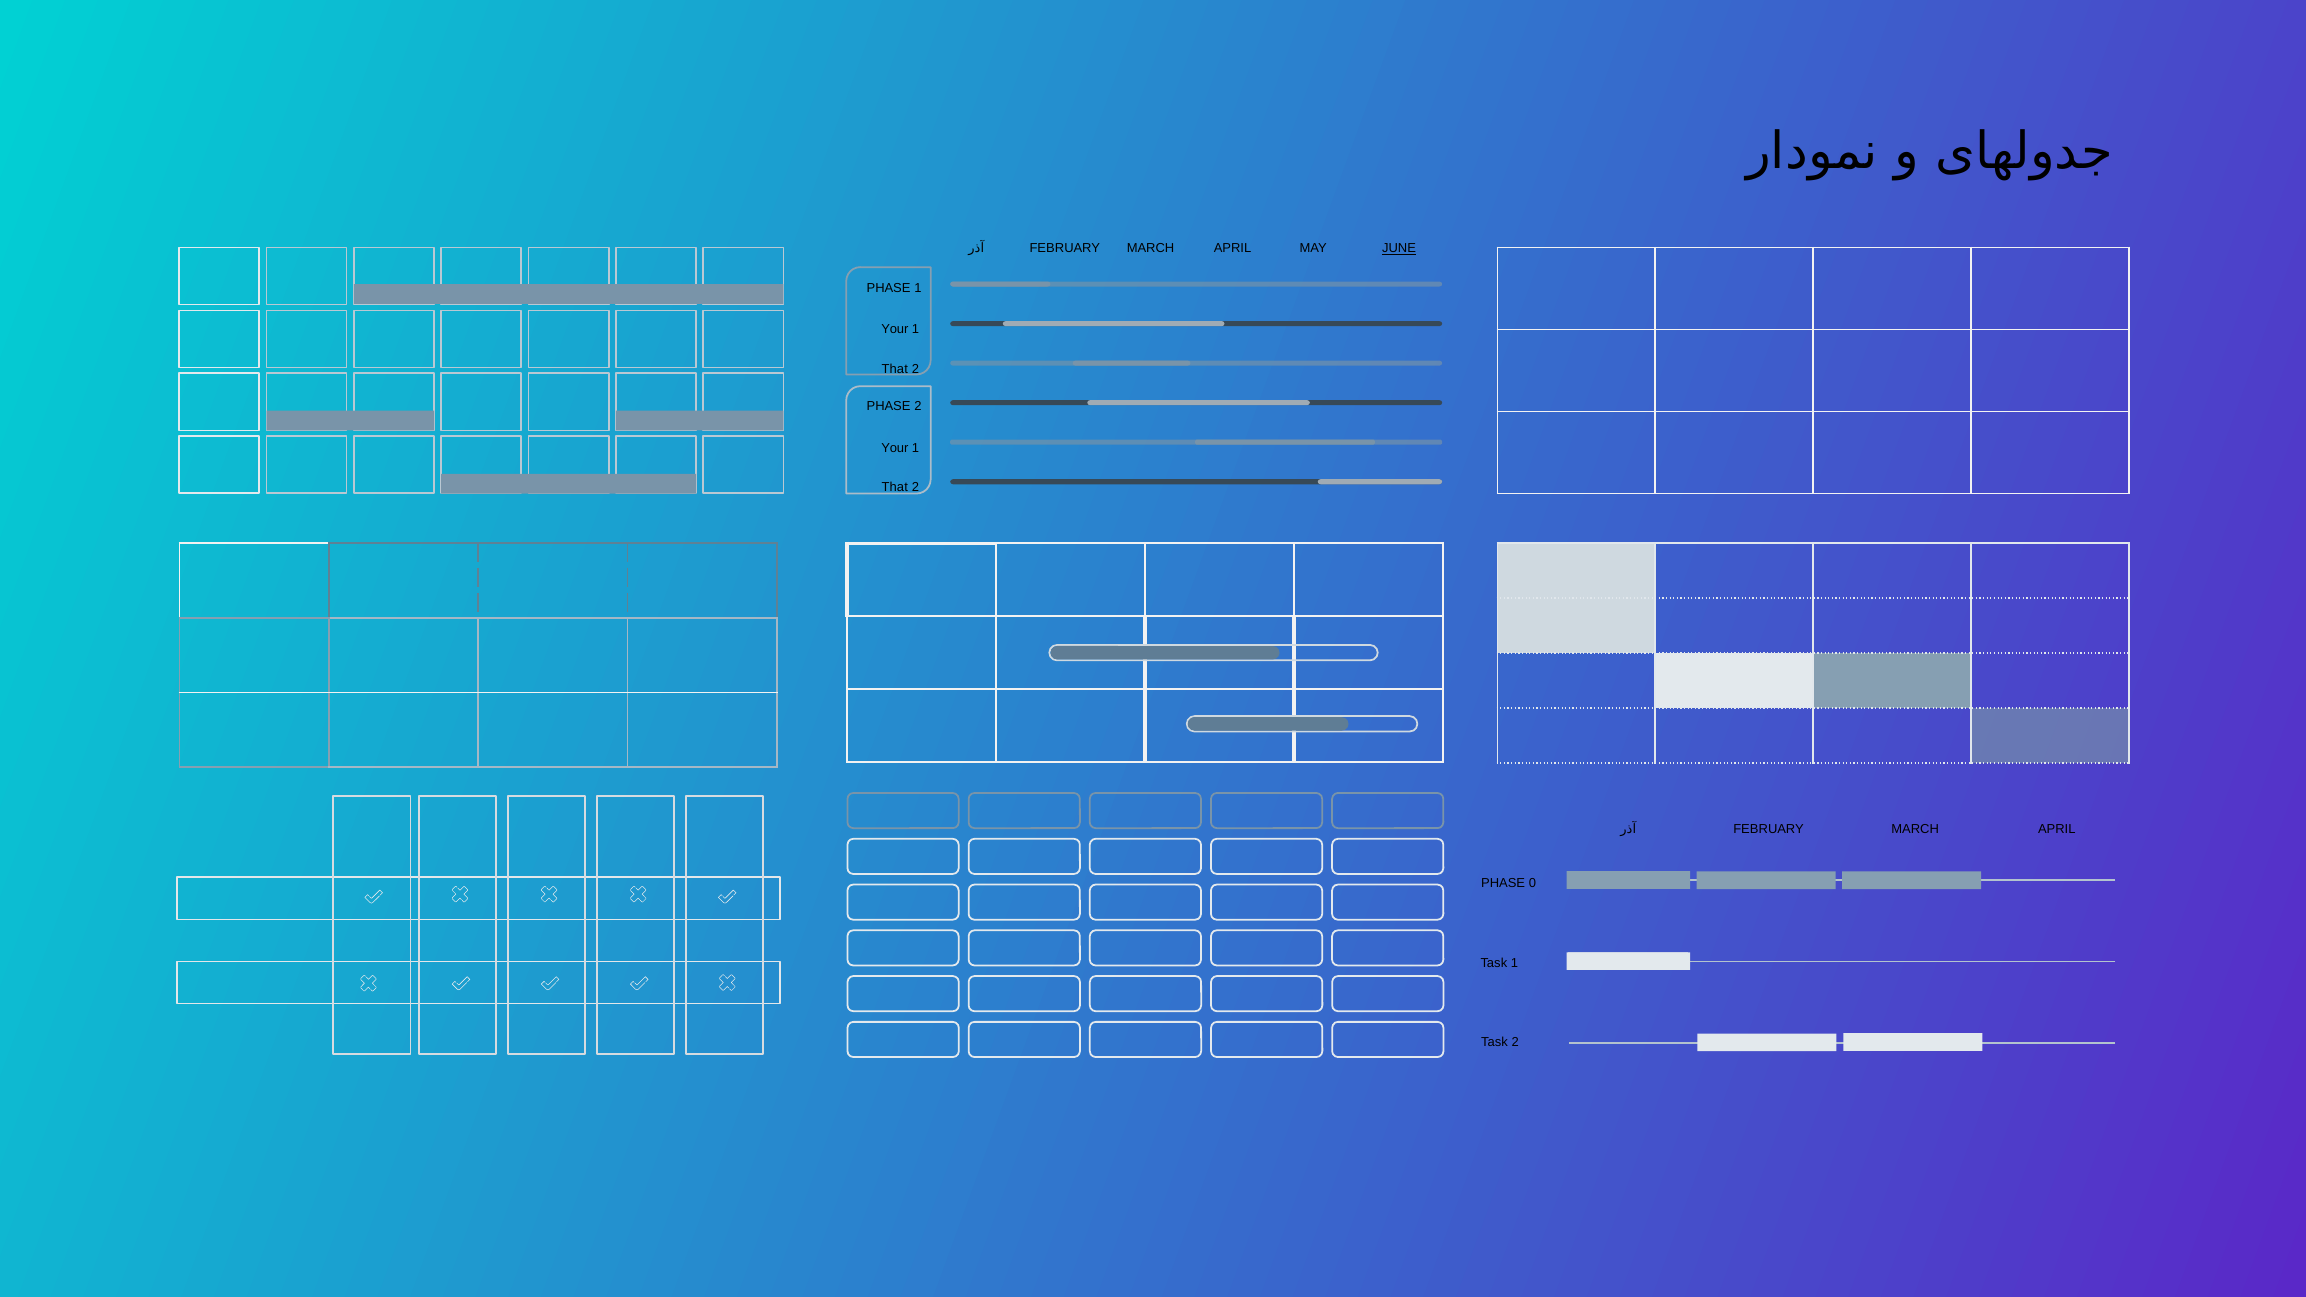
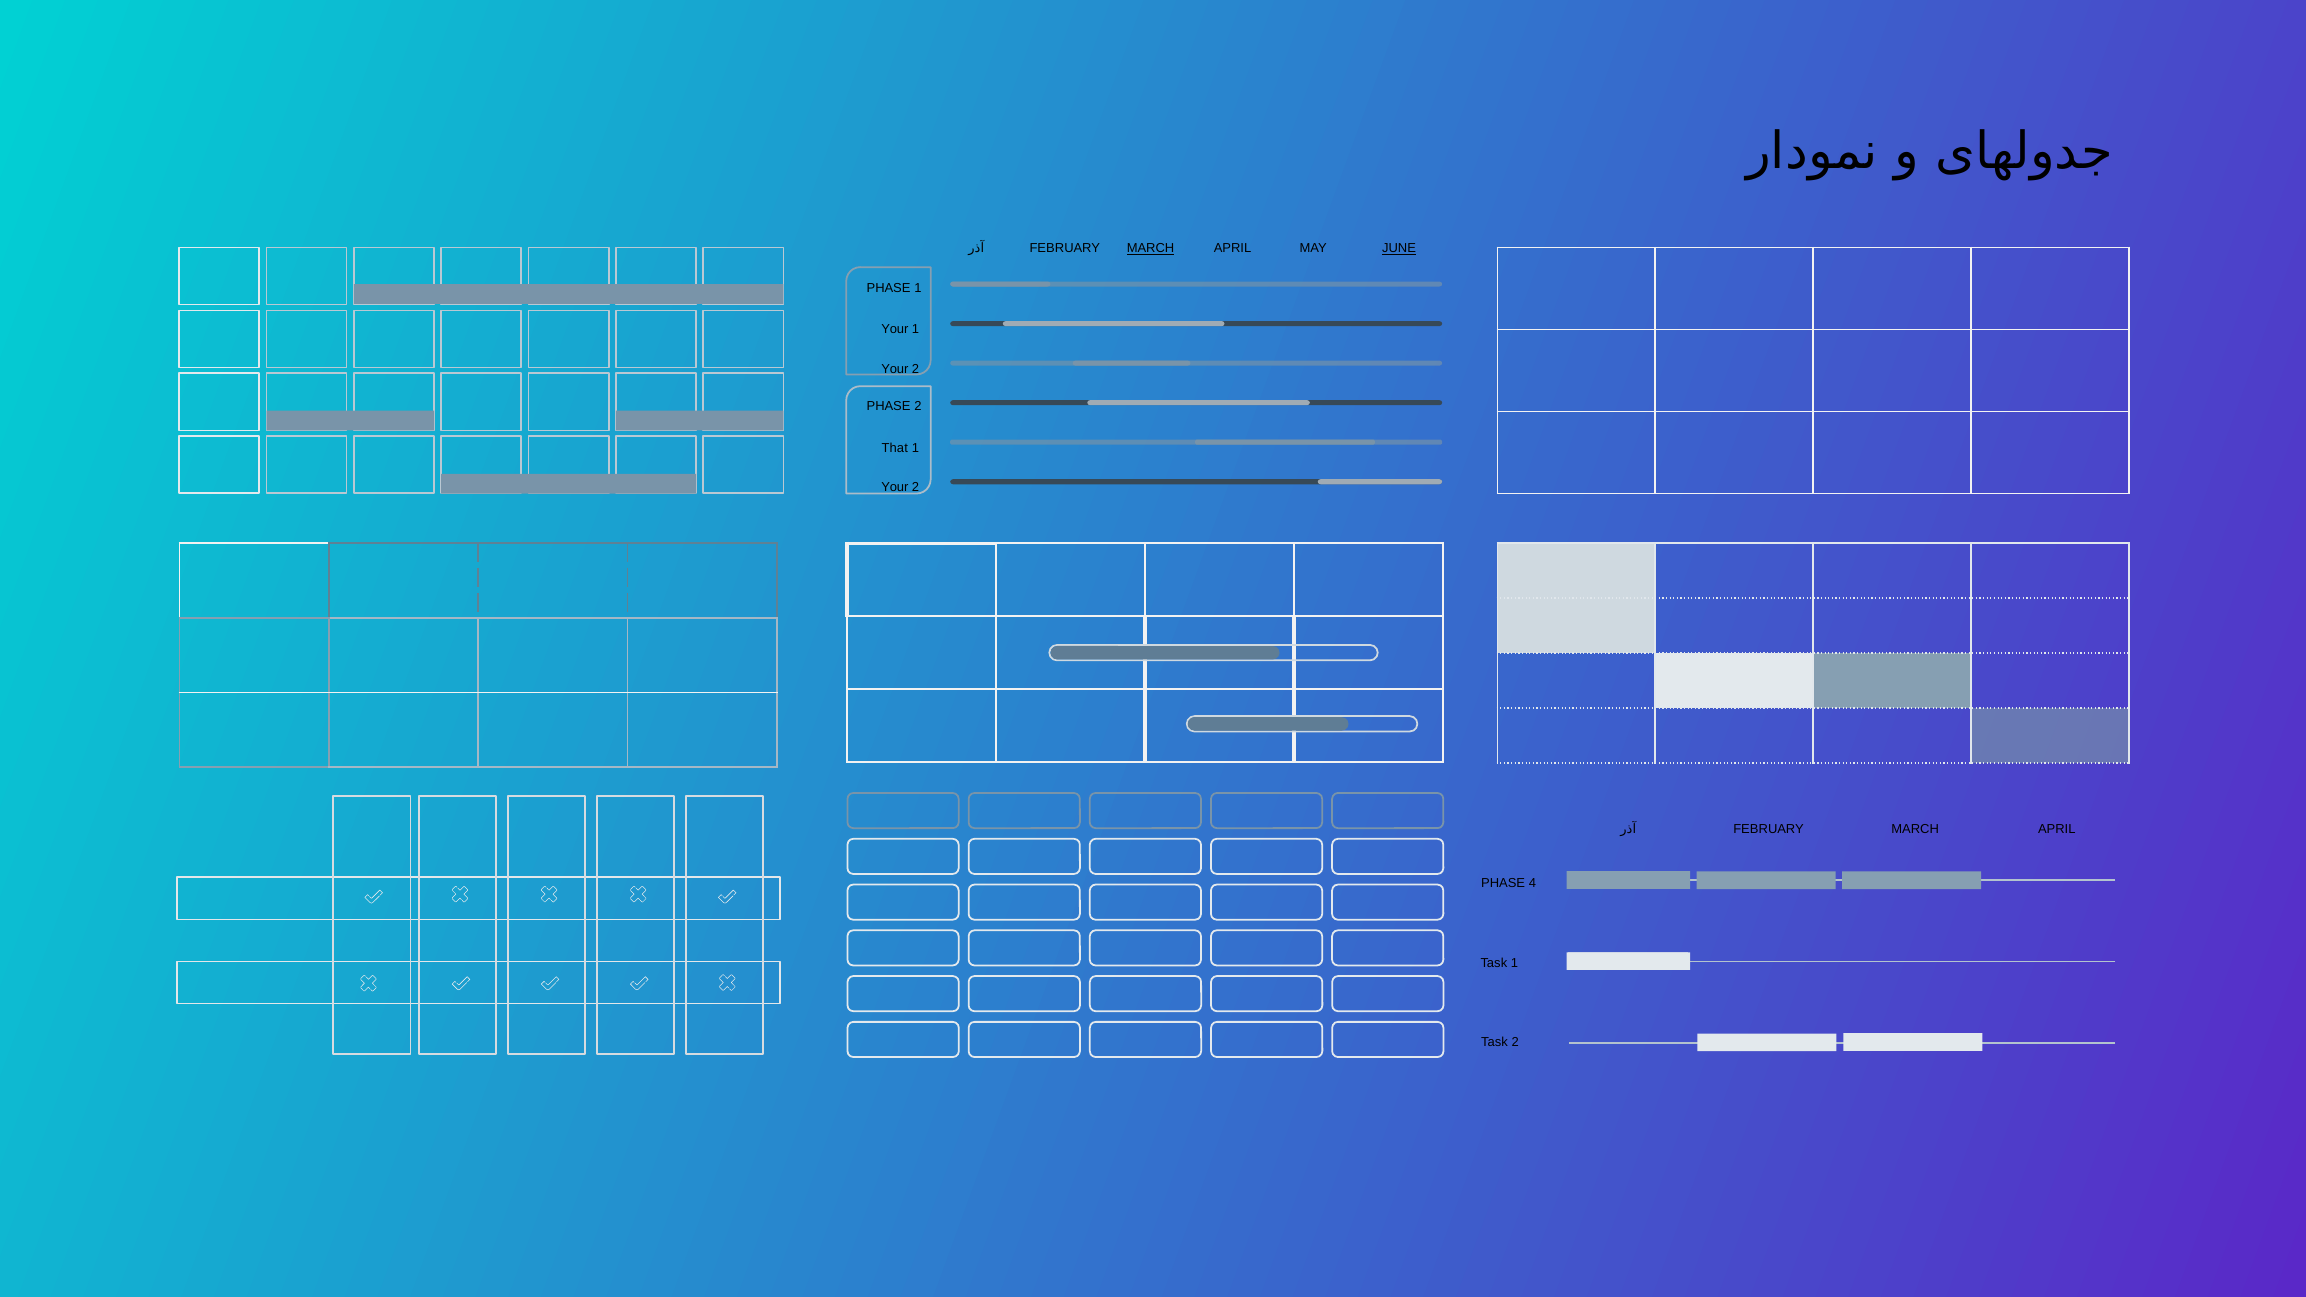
MARCH underline: none -> present (1151, 249)
That: That -> Your (895, 369)
Your: Your -> That (895, 448)
That: That -> Your (895, 488)
0: 0 -> 4 (1533, 883)
